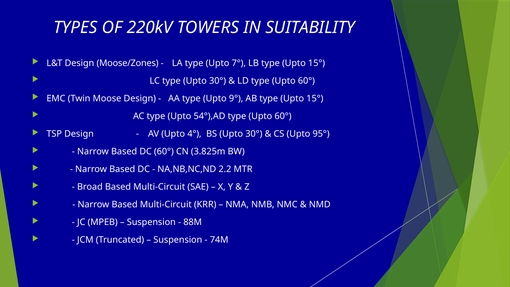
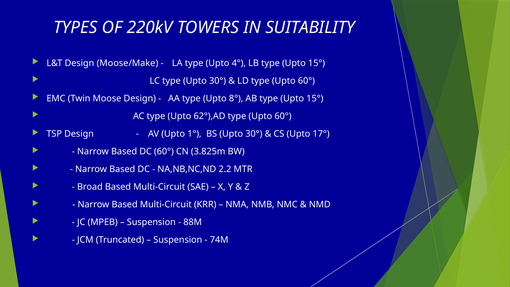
Moose/Zones: Moose/Zones -> Moose/Make (127, 63)
7°: 7° -> 4° (239, 63)
9°: 9° -> 8° (236, 98)
54°),AD: 54°),AD -> 62°),AD (209, 116)
4°: 4° -> 1° (194, 134)
95°: 95° -> 17° (321, 134)
